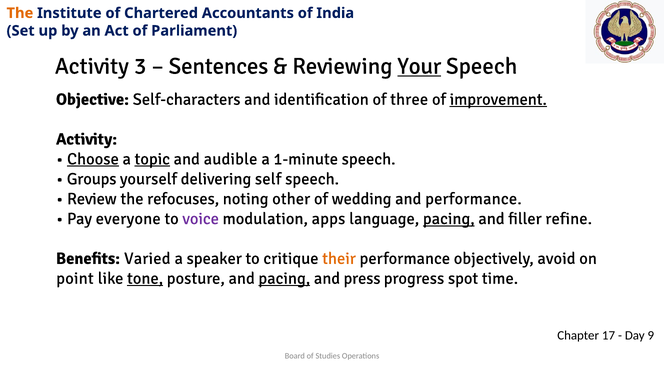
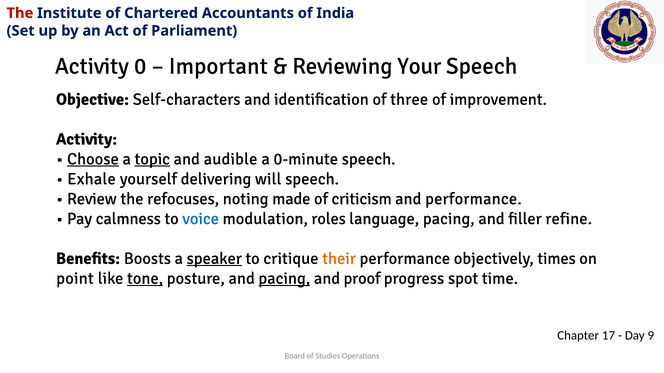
The colour: orange -> red (20, 13)
3: 3 -> 0 (140, 66)
Sentences: Sentences -> Important (218, 66)
Your underline: present -> none (419, 66)
improvement underline: present -> none (498, 99)
1-minute: 1-minute -> 0-minute (306, 159)
Groups: Groups -> Exhale (91, 179)
self: self -> will (268, 179)
other: other -> made (291, 199)
wedding: wedding -> criticism (362, 199)
everyone: everyone -> calmness (128, 219)
voice colour: purple -> blue (201, 219)
apps: apps -> roles (329, 219)
pacing underline: present -> none (449, 219)
Varied: Varied -> Boosts (147, 259)
speaker underline: none -> present (214, 259)
avoid: avoid -> times (557, 259)
press: press -> proof (362, 279)
